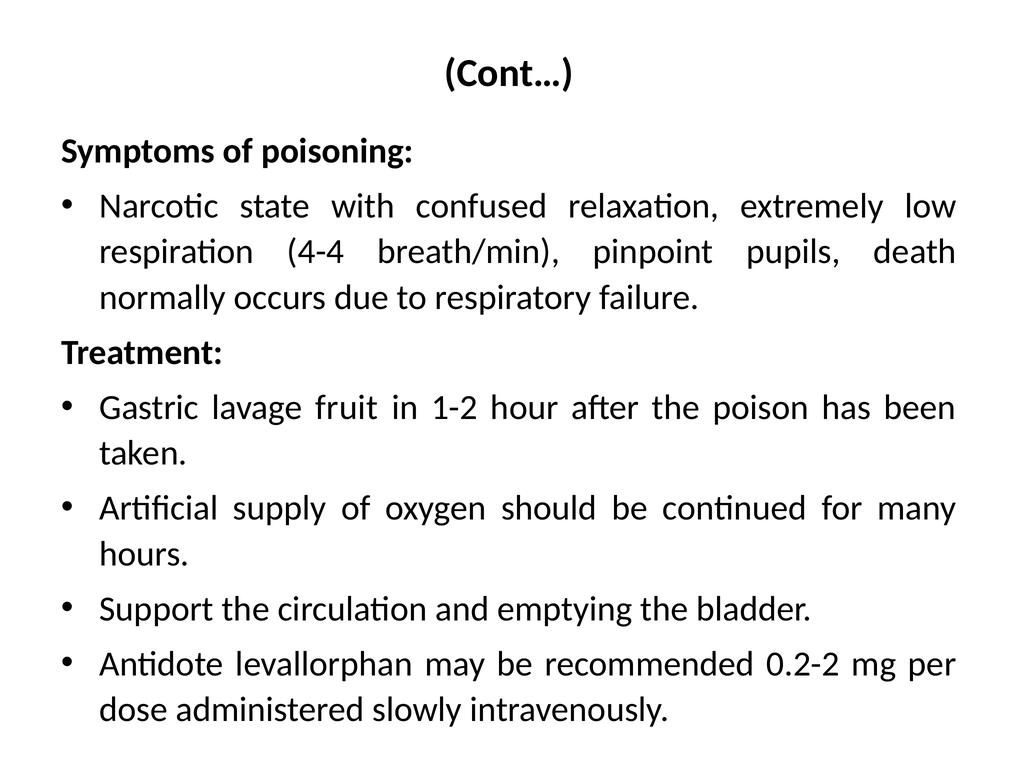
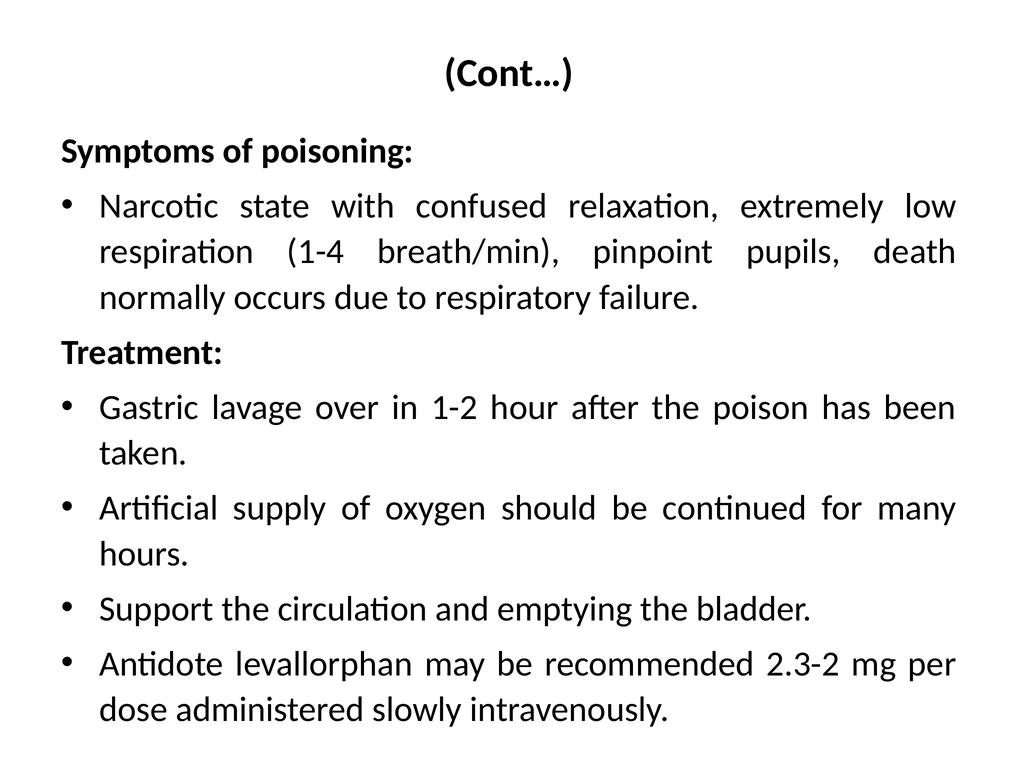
4-4: 4-4 -> 1-4 (316, 252)
fruit: fruit -> over (347, 407)
0.2-2: 0.2-2 -> 2.3-2 (803, 663)
